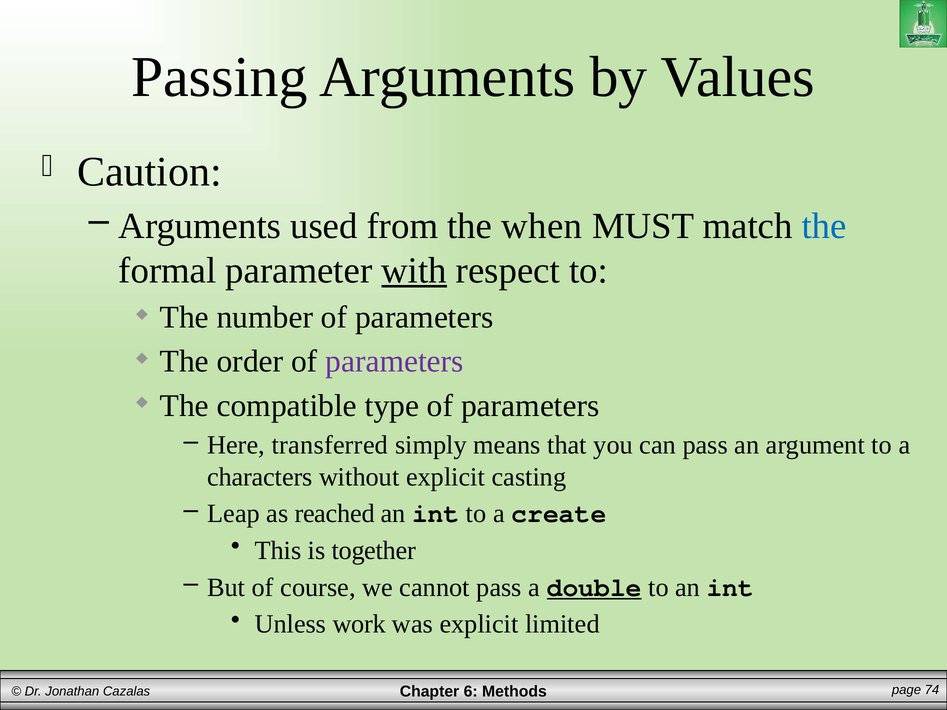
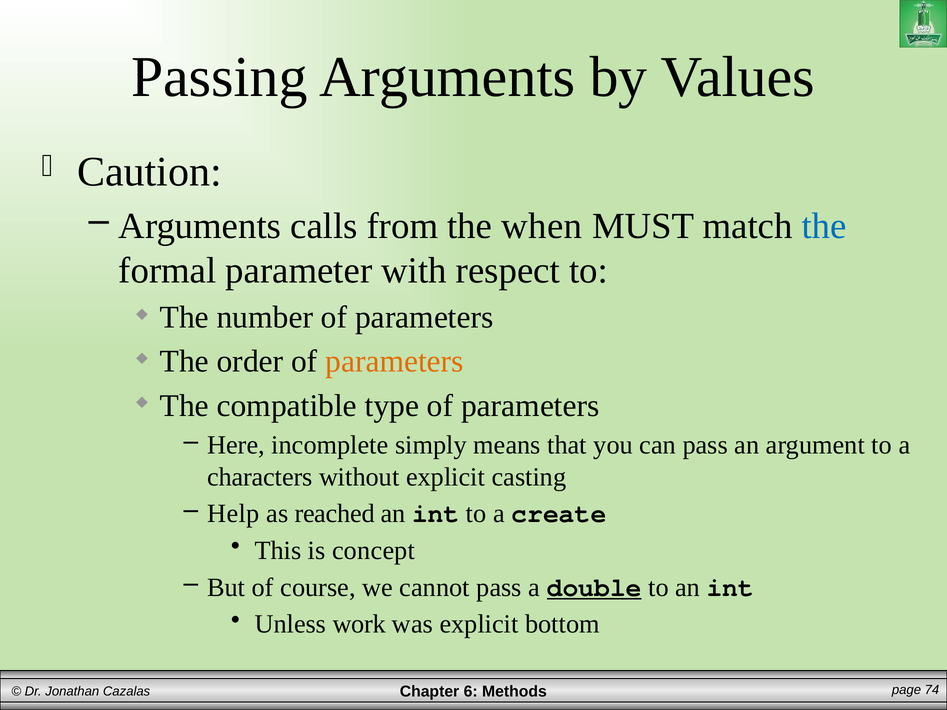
used: used -> calls (324, 226)
with underline: present -> none (414, 270)
parameters colour: purple -> orange (395, 362)
transferred: transferred -> incomplete (330, 445)
Leap: Leap -> Help (233, 514)
together: together -> concept (374, 551)
limited: limited -> bottom (562, 624)
